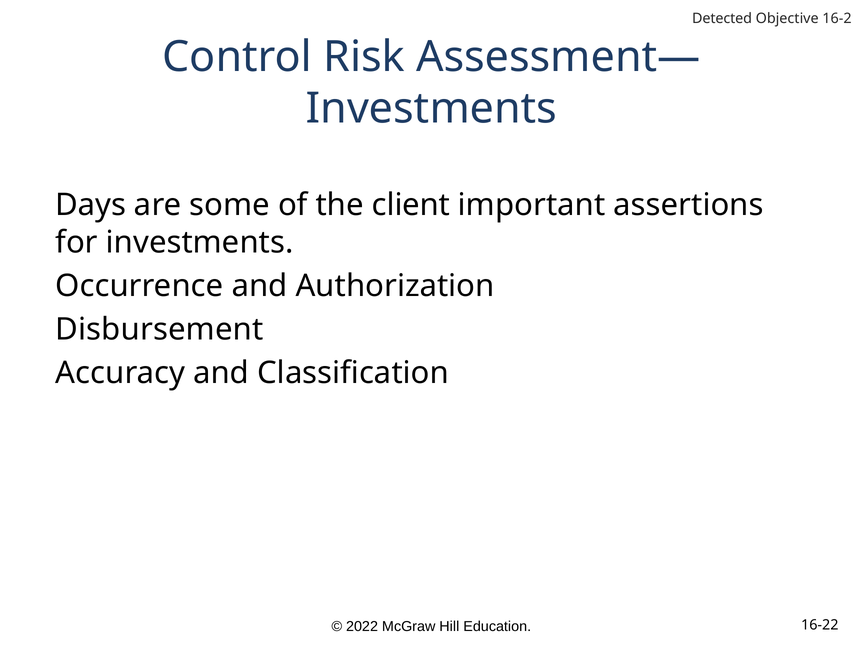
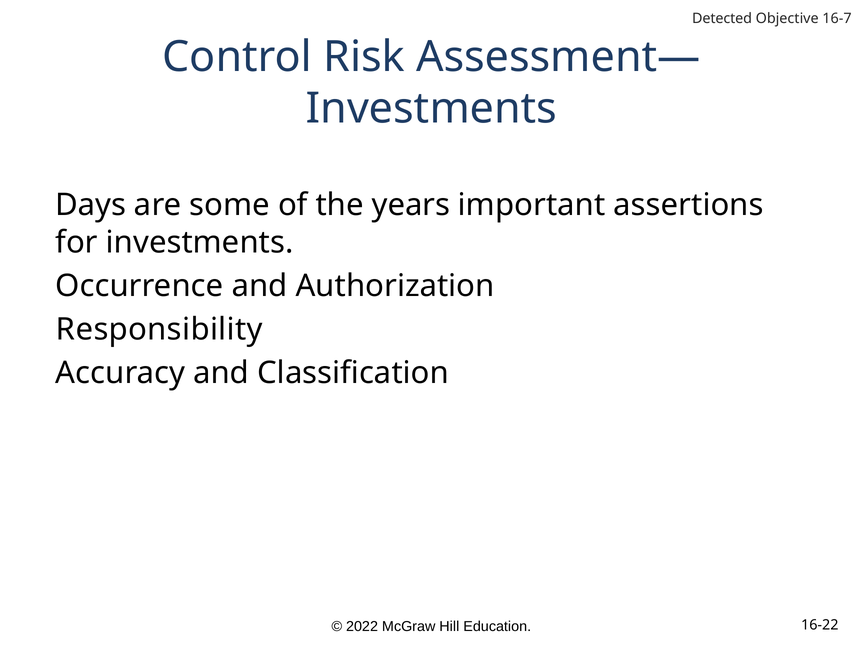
16-2: 16-2 -> 16-7 (837, 19)
client: client -> years (411, 205)
Disbursement: Disbursement -> Responsibility (159, 330)
